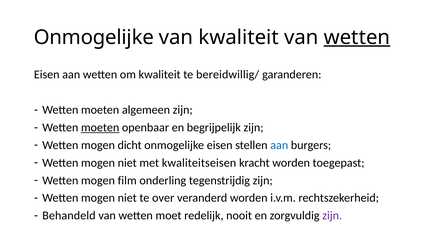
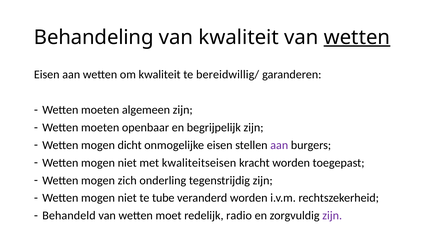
Onmogelijke: Onmogelijke -> Behandeling (94, 37)
moeten underline: present -> none (100, 128)
aan colour: blue -> purple (279, 145)
film: film -> zich (127, 181)
over: over -> tube (163, 198)
nooit: nooit -> radio (239, 216)
